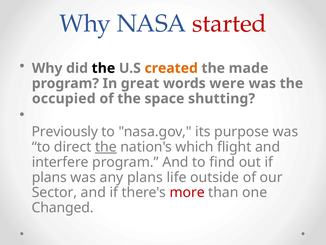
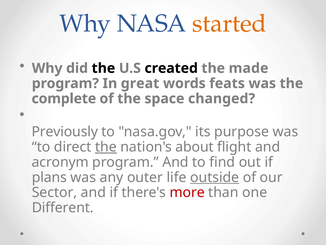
started colour: red -> orange (229, 23)
created colour: orange -> black (171, 68)
were: were -> feats (227, 83)
occupied: occupied -> complete (64, 98)
shutting: shutting -> changed (222, 98)
which: which -> about (195, 147)
interfere: interfere -> acronym (60, 162)
any plans: plans -> outer (145, 177)
outside underline: none -> present (215, 177)
Changed: Changed -> Different (63, 207)
